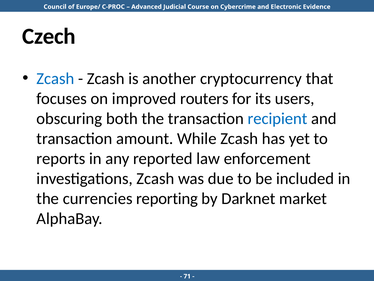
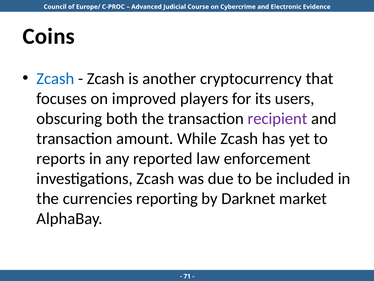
Czech: Czech -> Coins (49, 36)
routers: routers -> players (204, 98)
recipient colour: blue -> purple (278, 118)
